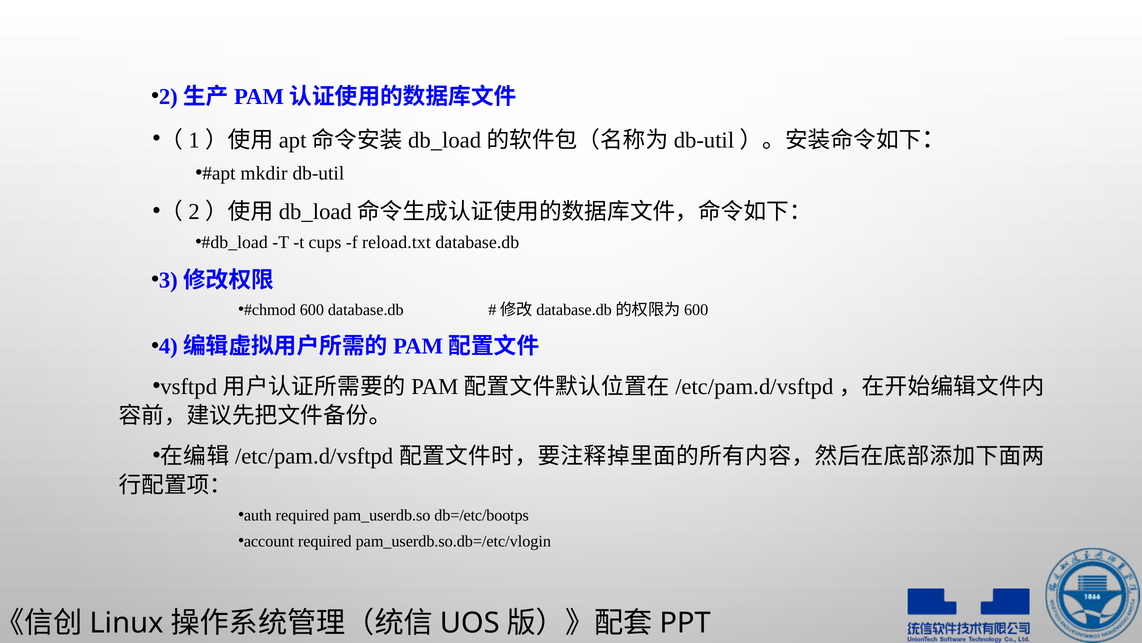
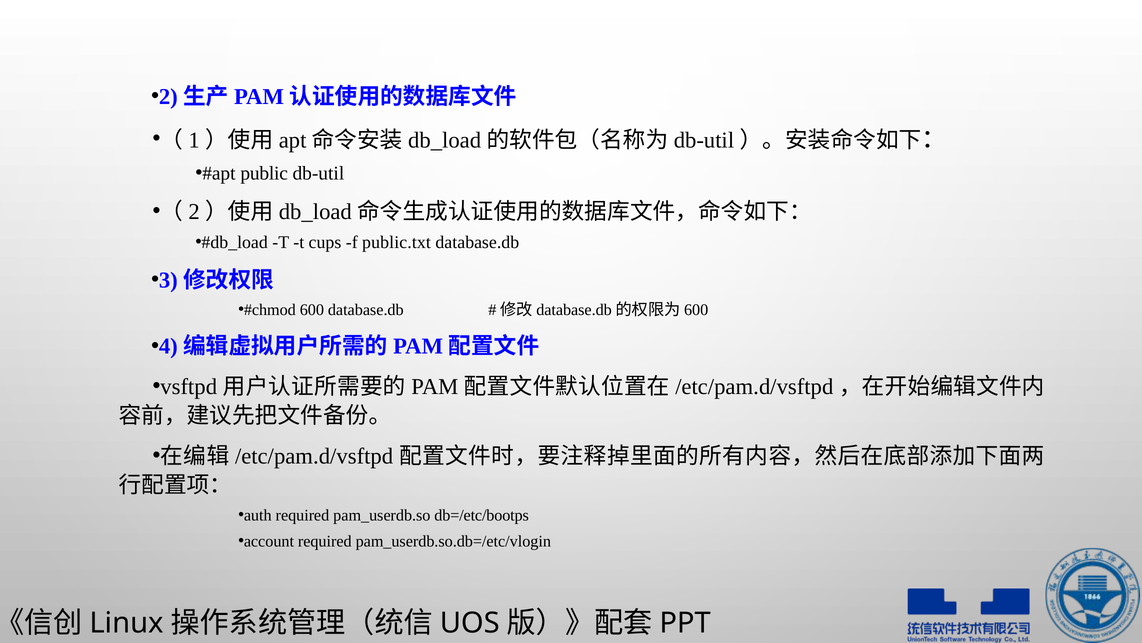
mkdir: mkdir -> public (264, 173)
reload.txt: reload.txt -> public.txt (397, 242)
